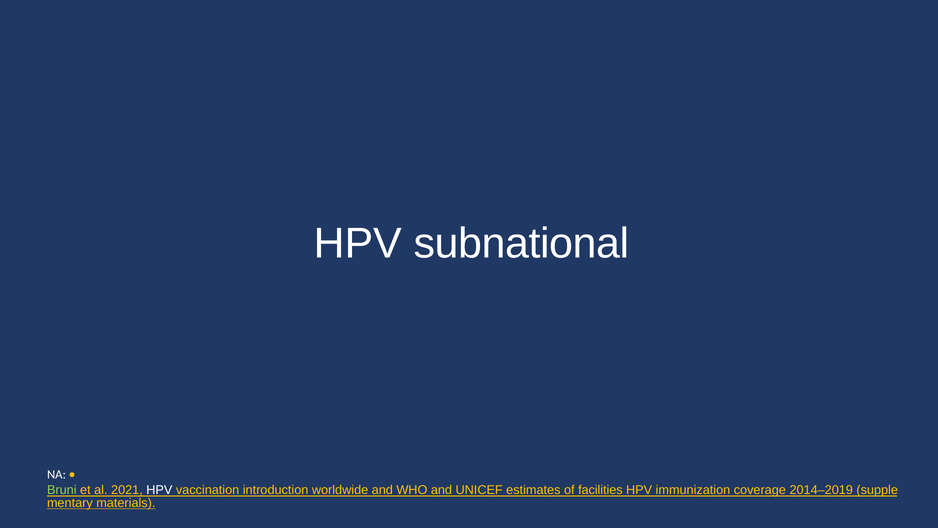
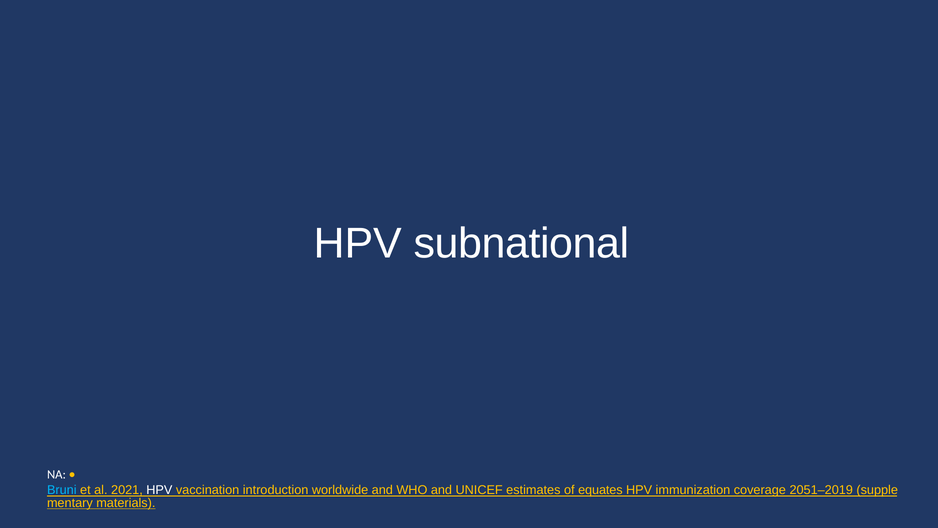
Bruni colour: light green -> light blue (62, 490)
facilities: facilities -> equates (600, 490)
2014–2019: 2014–2019 -> 2051–2019 (821, 490)
